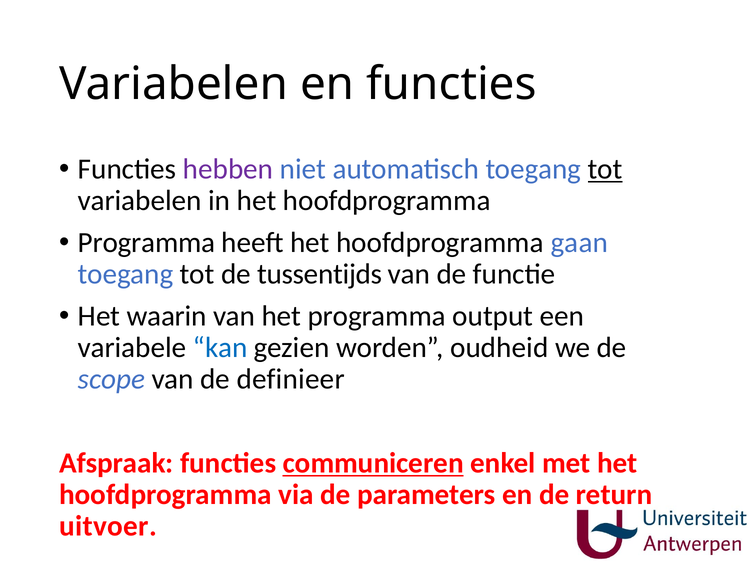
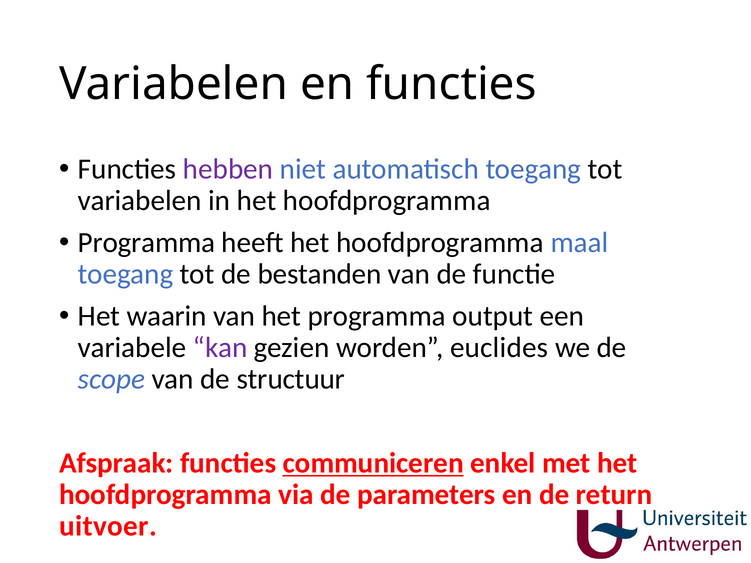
tot underline: present -> none (605, 169)
gaan: gaan -> maal (579, 243)
tussentijds: tussentijds -> bestanden (320, 274)
kan colour: blue -> purple (220, 348)
oudheid: oudheid -> euclides (499, 348)
definieer: definieer -> structuur (291, 379)
